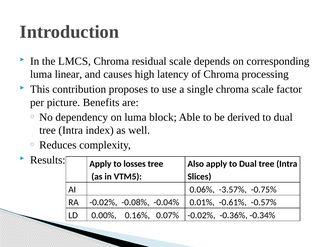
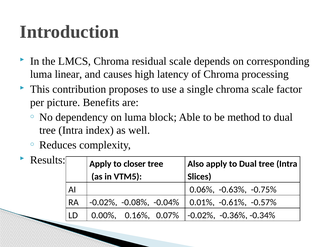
derived: derived -> method (244, 117)
losses: losses -> closer (135, 164)
-3.57%: -3.57% -> -0.63% (233, 190)
